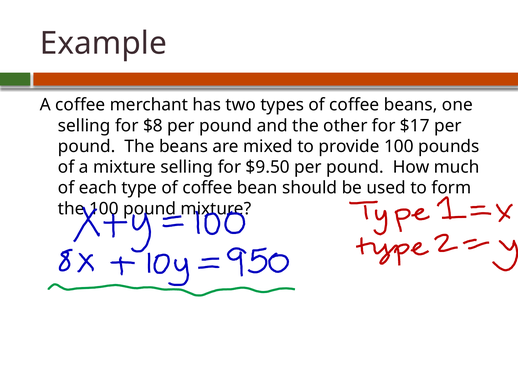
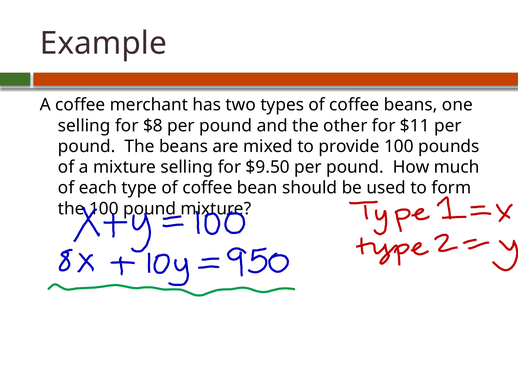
$17: $17 -> $11 (415, 125)
